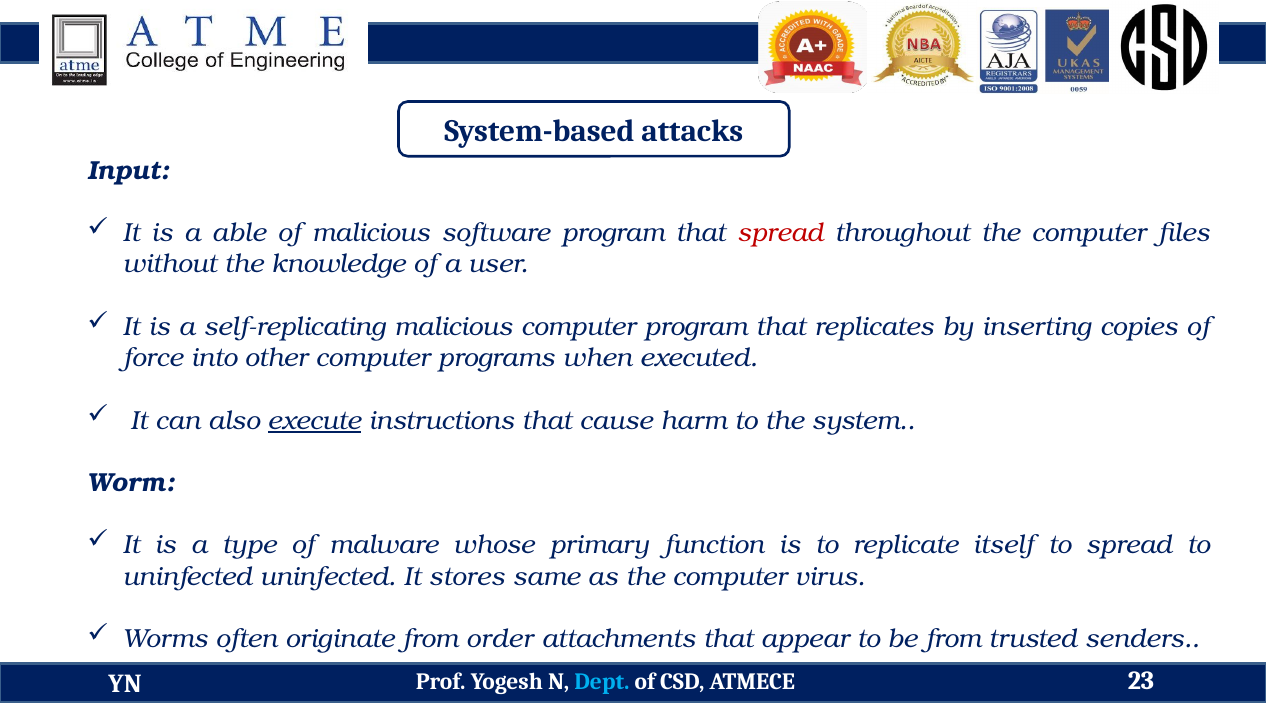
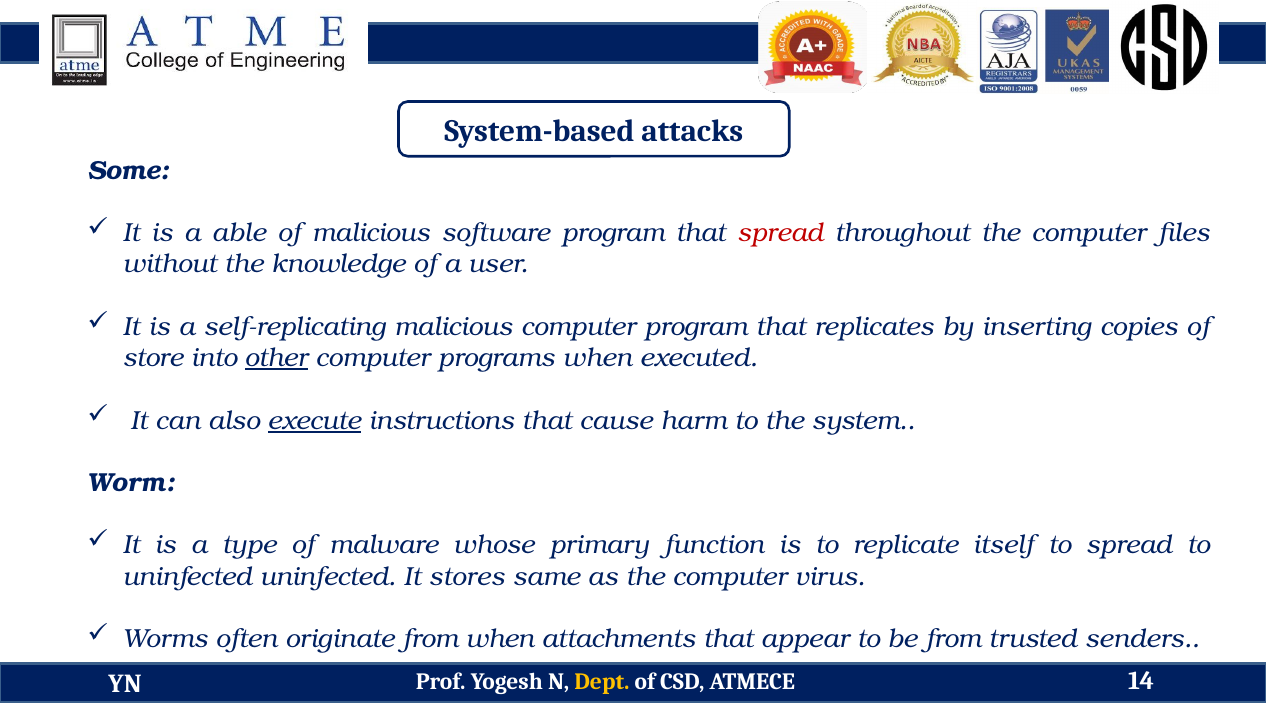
Input: Input -> Some (128, 171)
force: force -> store (153, 358)
other underline: none -> present (276, 358)
from order: order -> when (500, 639)
Dept colour: light blue -> yellow (602, 682)
23: 23 -> 14 (1141, 681)
